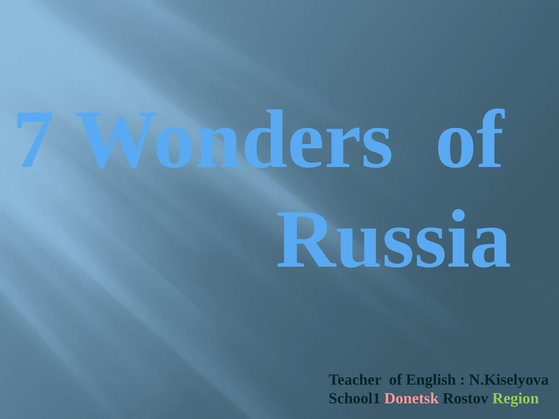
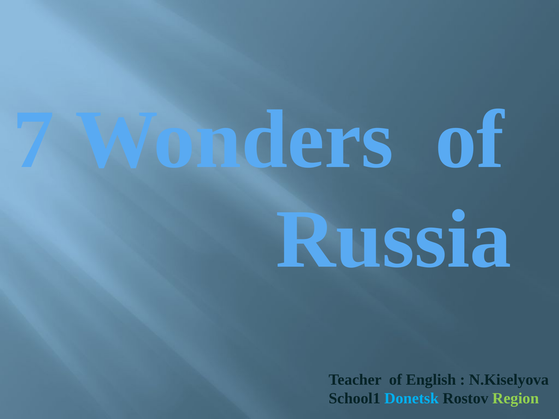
Donetsk colour: pink -> light blue (412, 399)
